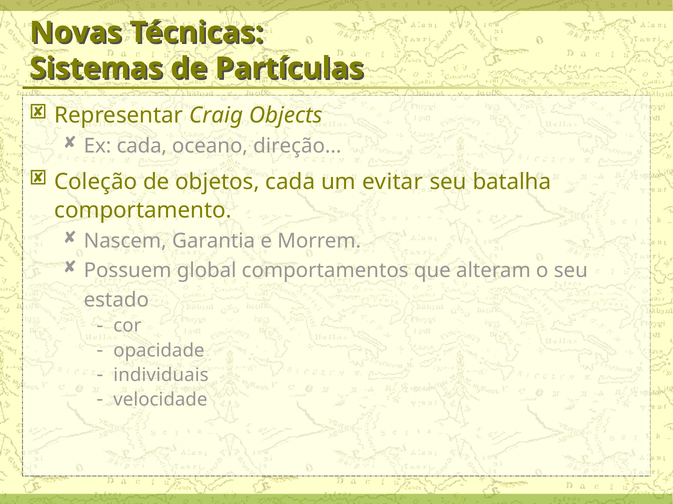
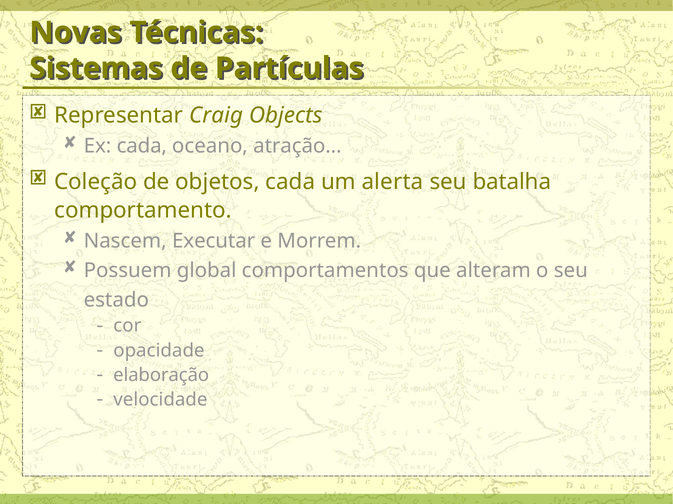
direção: direção -> atração (297, 146)
evitar: evitar -> alerta (393, 182)
Garantia: Garantia -> Executar (214, 241)
individuais: individuais -> elaboração (161, 376)
